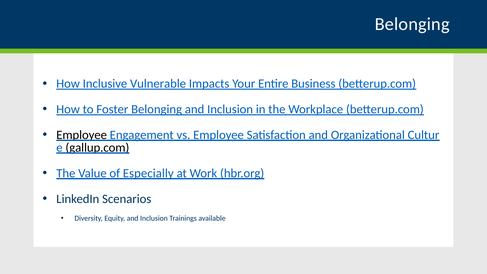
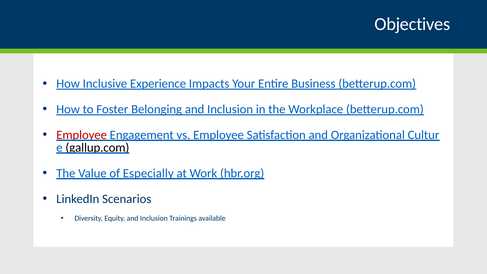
Belonging: Belonging -> Objectives (412, 24)
Vulnerable: Vulnerable -> Experience (158, 84)
Employee colour: black -> red (82, 135)
